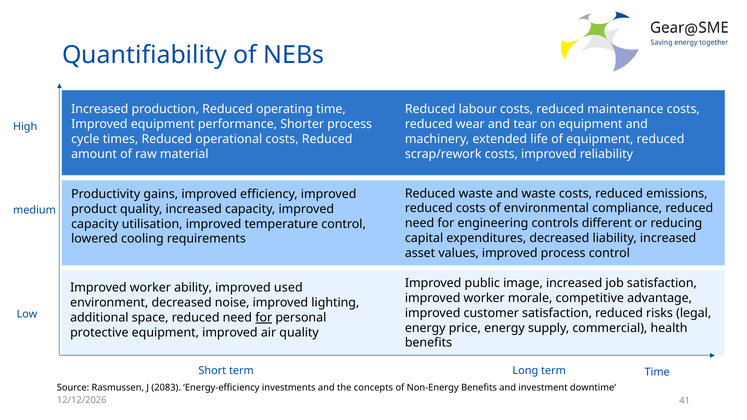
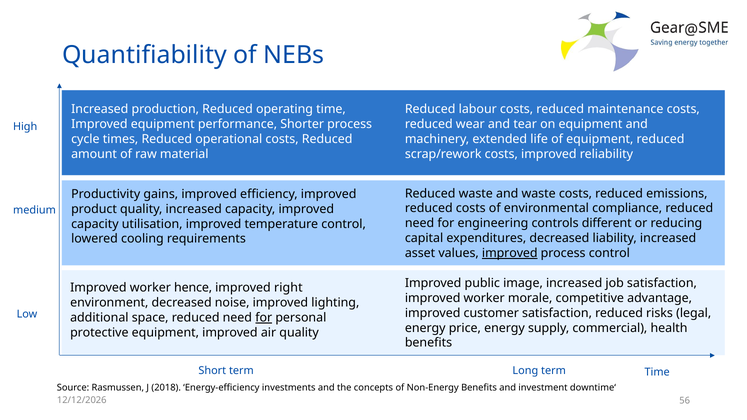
improved underline: none -> present (510, 253)
ability: ability -> hence (193, 288)
used: used -> right (288, 288)
2083: 2083 -> 2018 (166, 388)
41: 41 -> 56 (685, 401)
